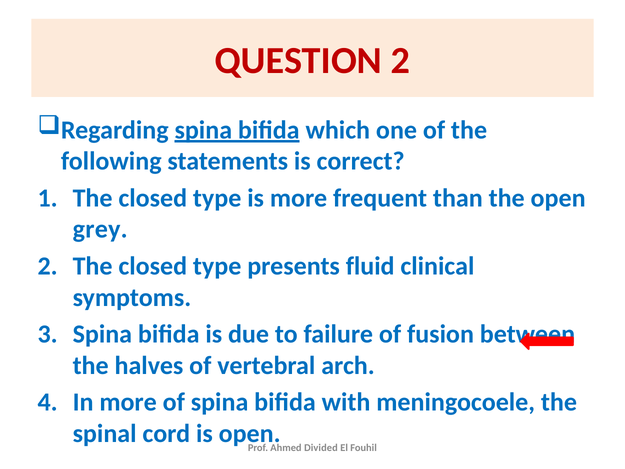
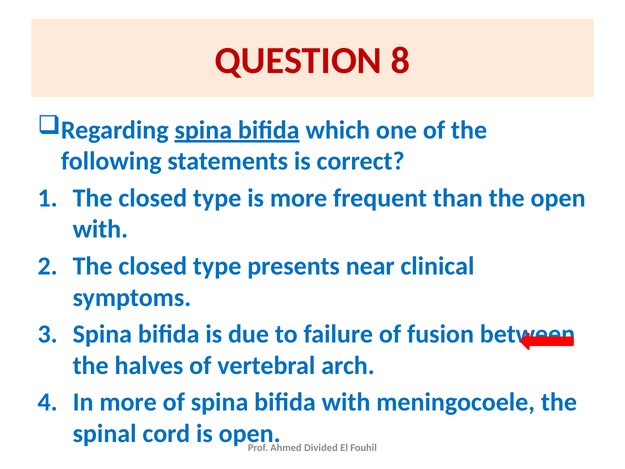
QUESTION 2: 2 -> 8 (400, 61)
grey: grey -> with (100, 229)
fluid: fluid -> near (370, 266)
